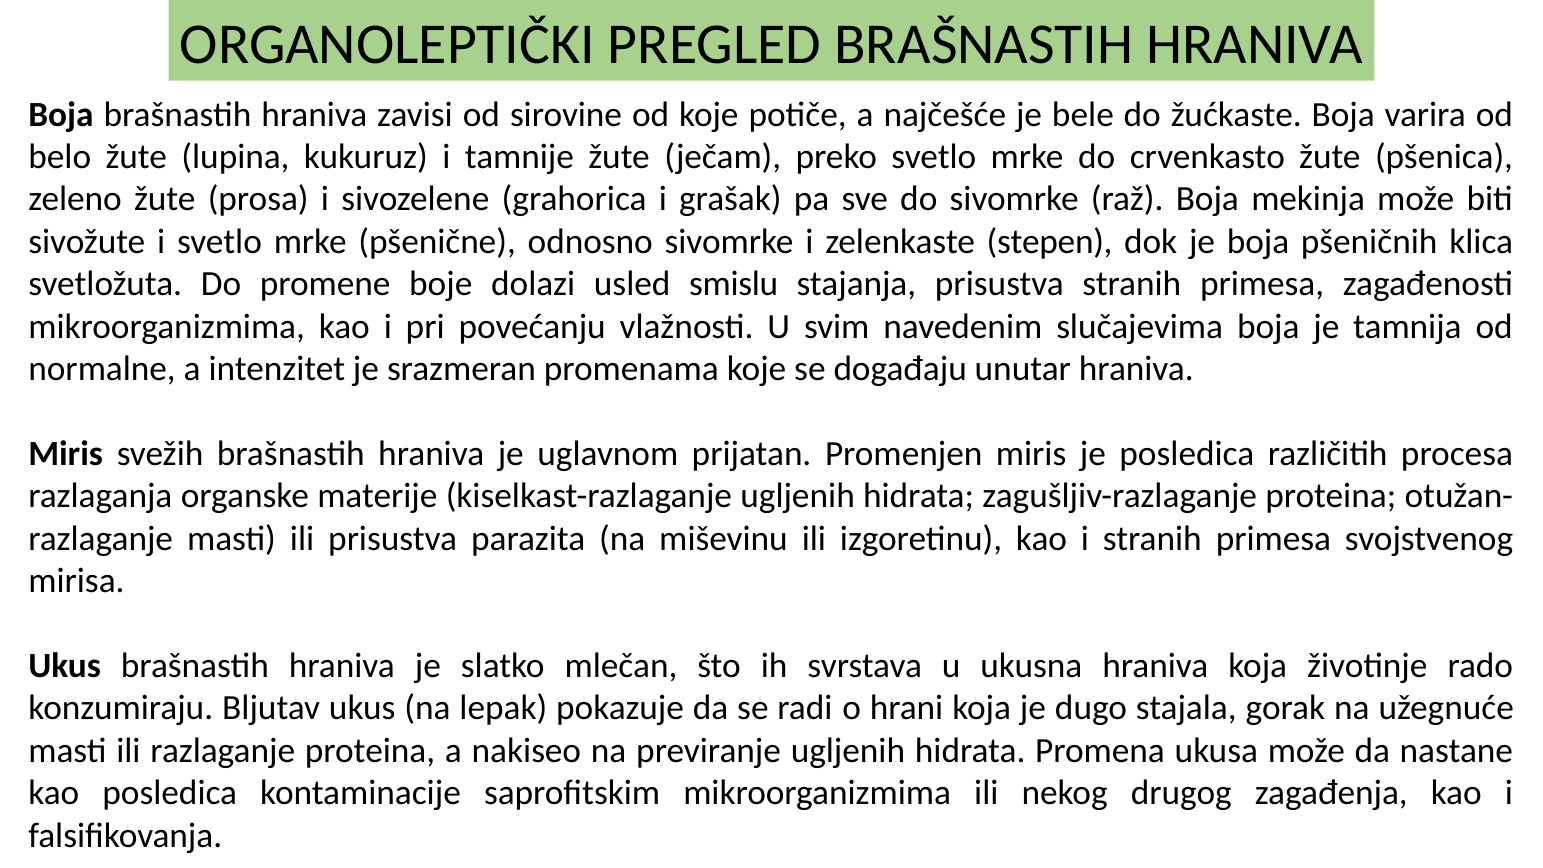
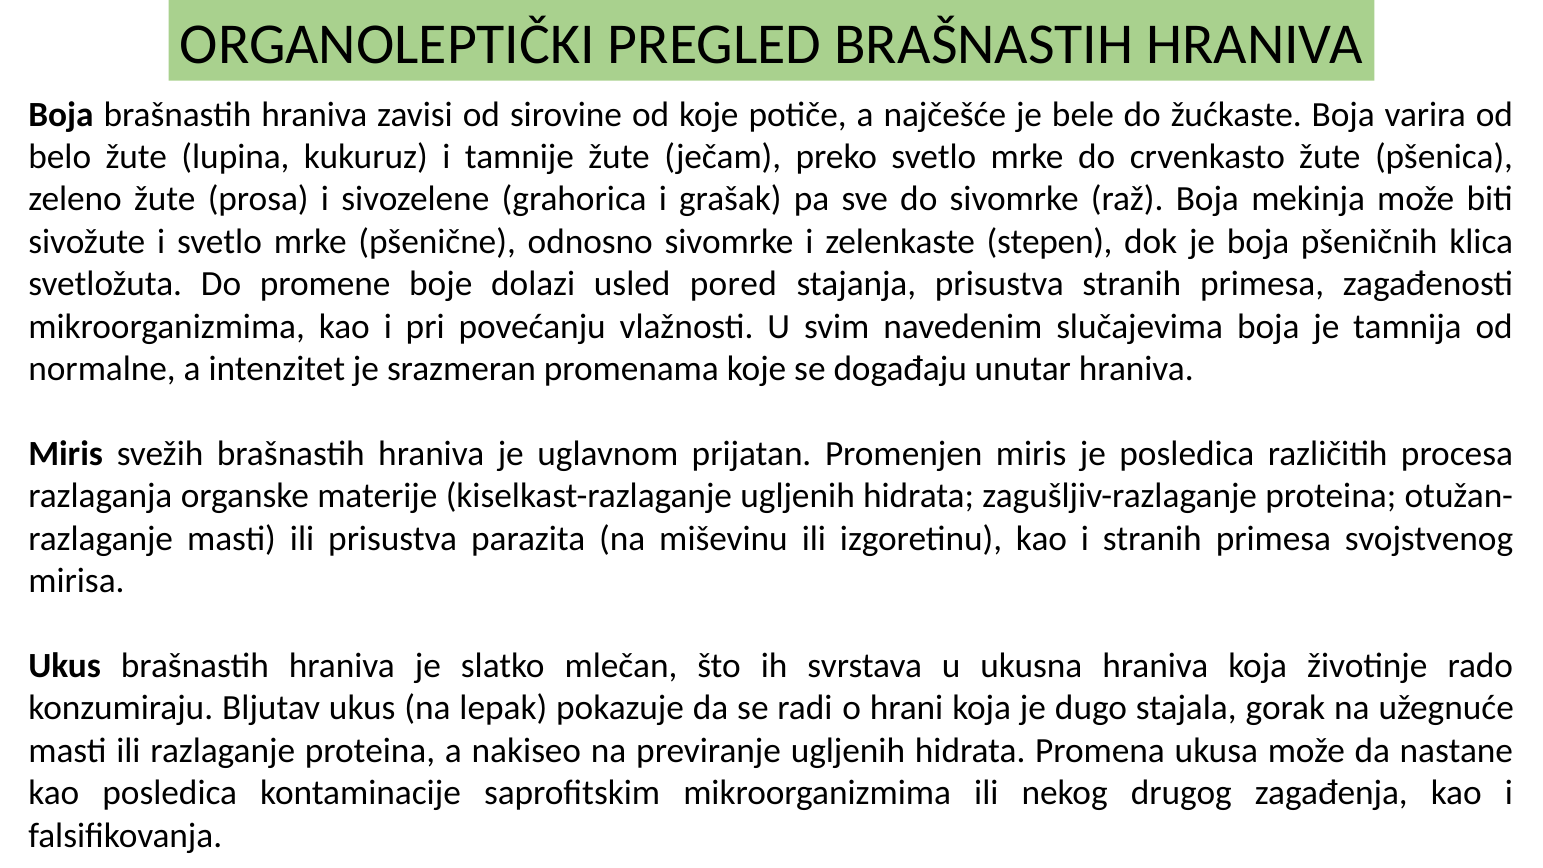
smislu: smislu -> pored (733, 284)
